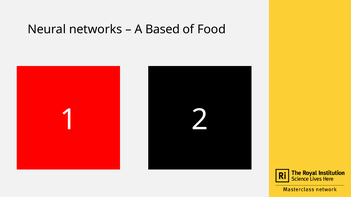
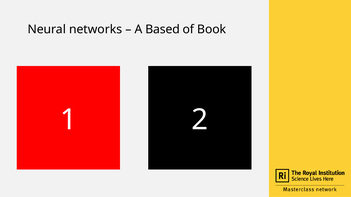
Food: Food -> Book (212, 30)
